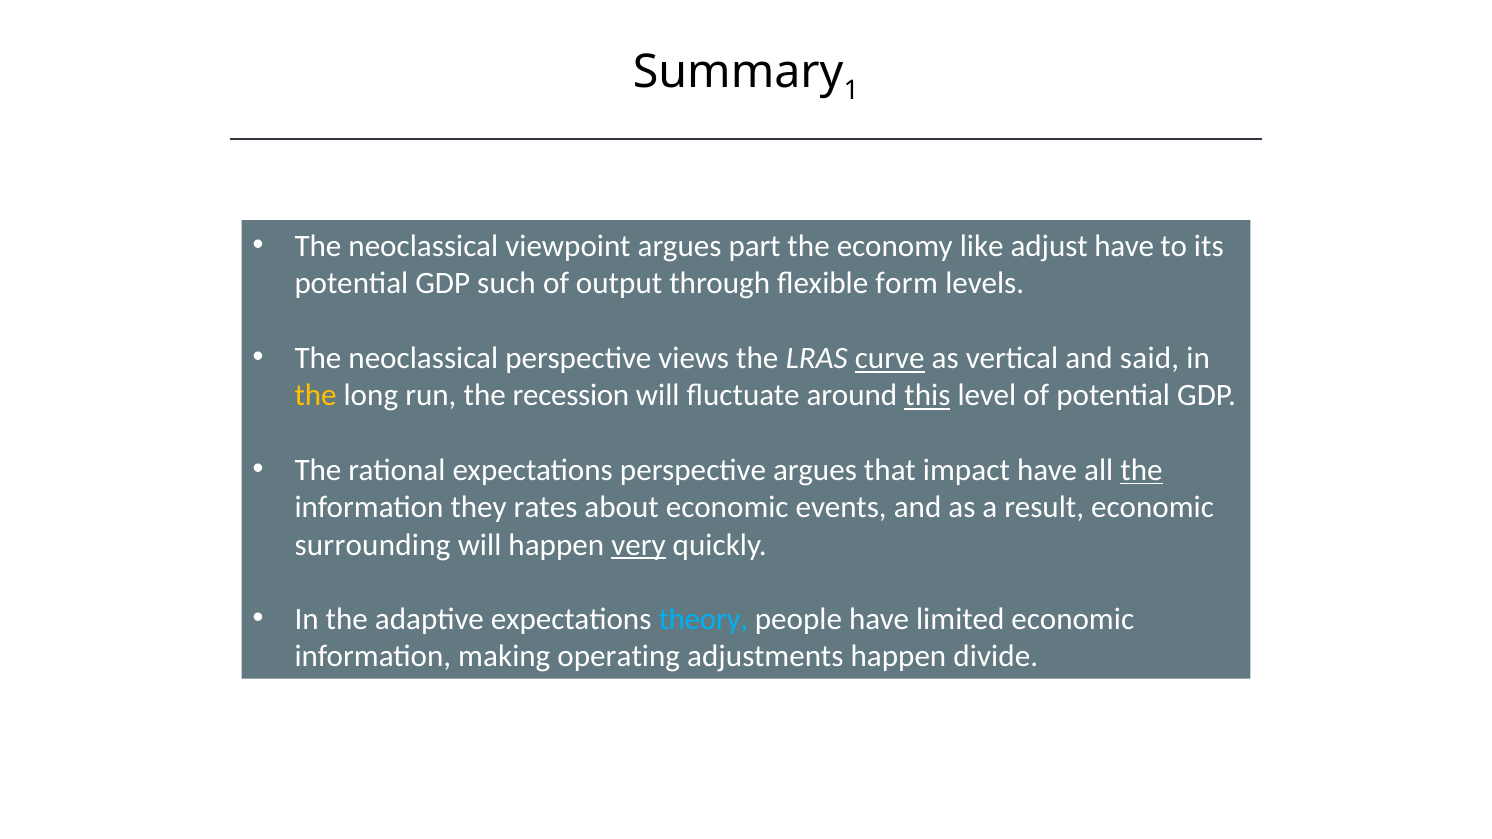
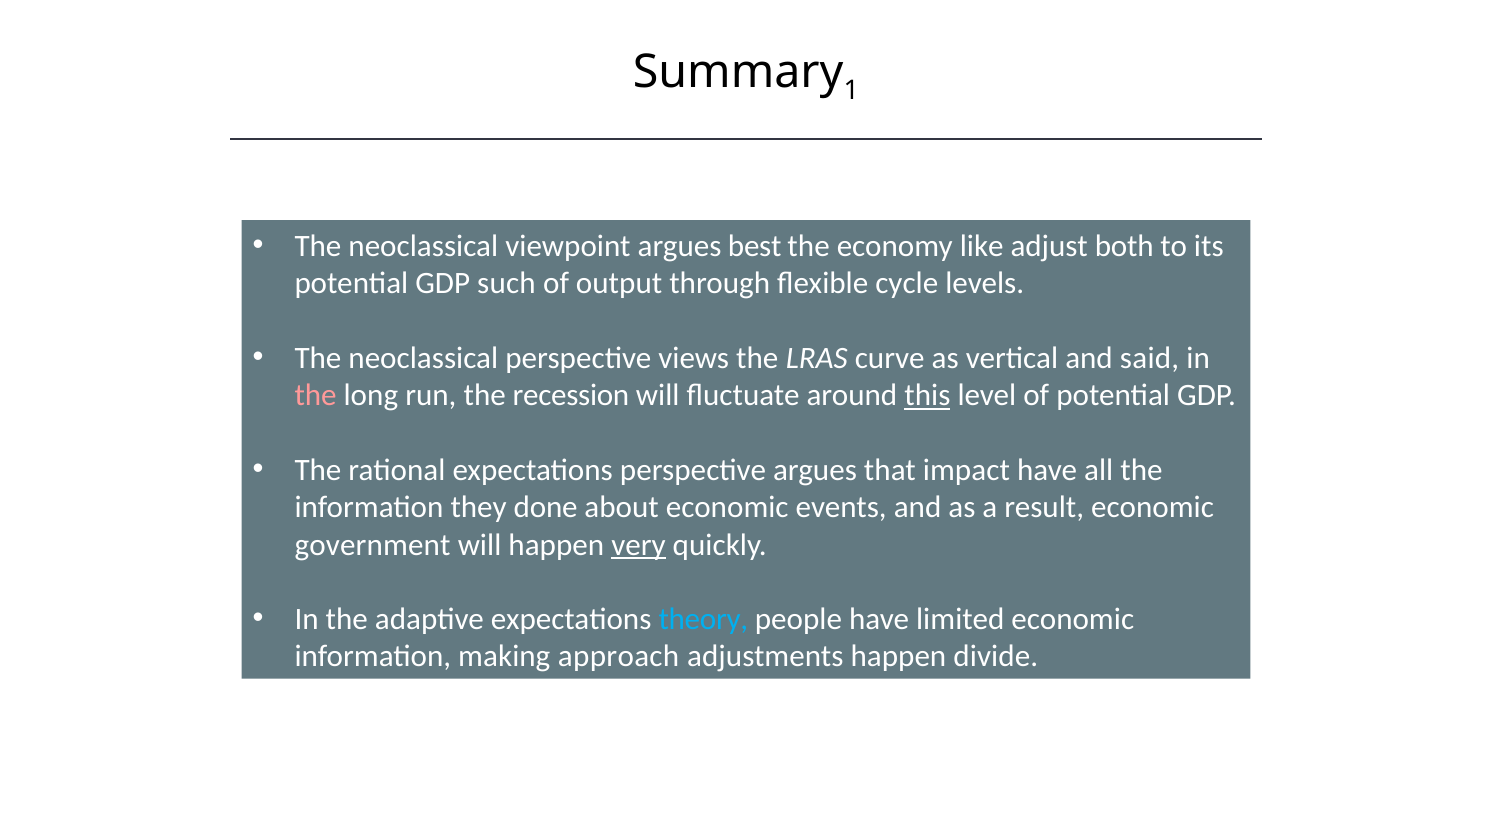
part: part -> best (755, 246)
adjust have: have -> both (1124, 246)
form: form -> cycle (907, 284)
curve underline: present -> none (890, 358)
the colour: yellow -> pink (316, 396)
the underline: present -> none (1141, 470)
rates: rates -> done (546, 508)
surrounding: surrounding -> government (373, 545)
operating: operating -> approach (619, 657)
